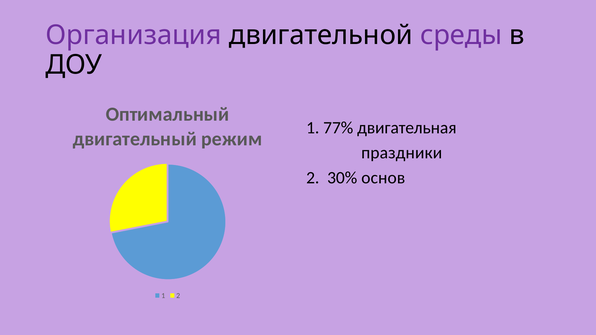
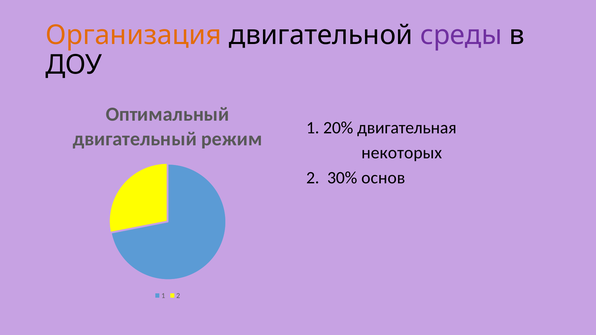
Организация colour: purple -> orange (134, 35)
77%: 77% -> 20% (338, 128)
праздники: праздники -> некоторых (402, 153)
